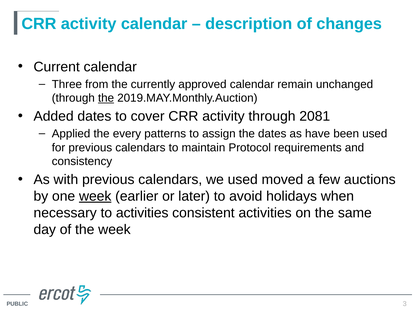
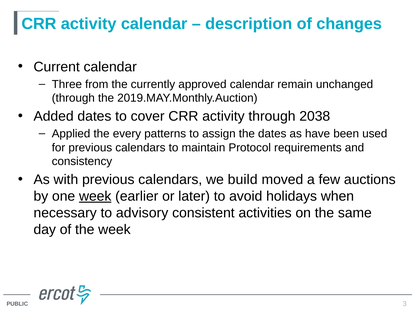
the underline: present -> none (106, 98)
2081: 2081 -> 2038 (315, 116)
we used: used -> build (243, 180)
to activities: activities -> advisory (142, 213)
